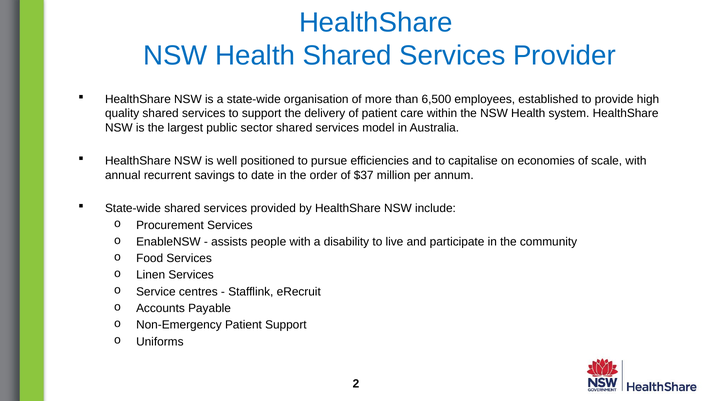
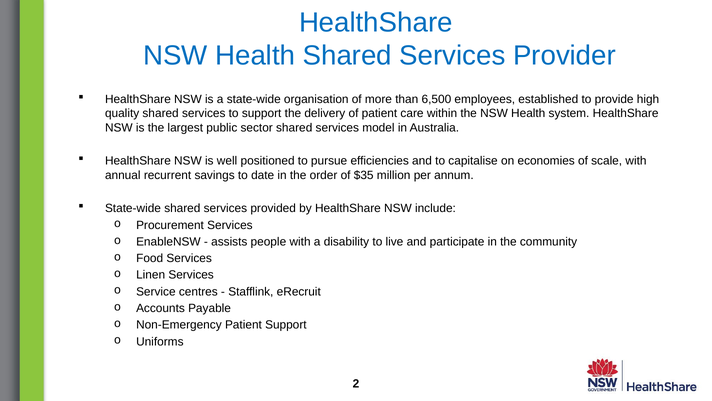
$37: $37 -> $35 (364, 175)
